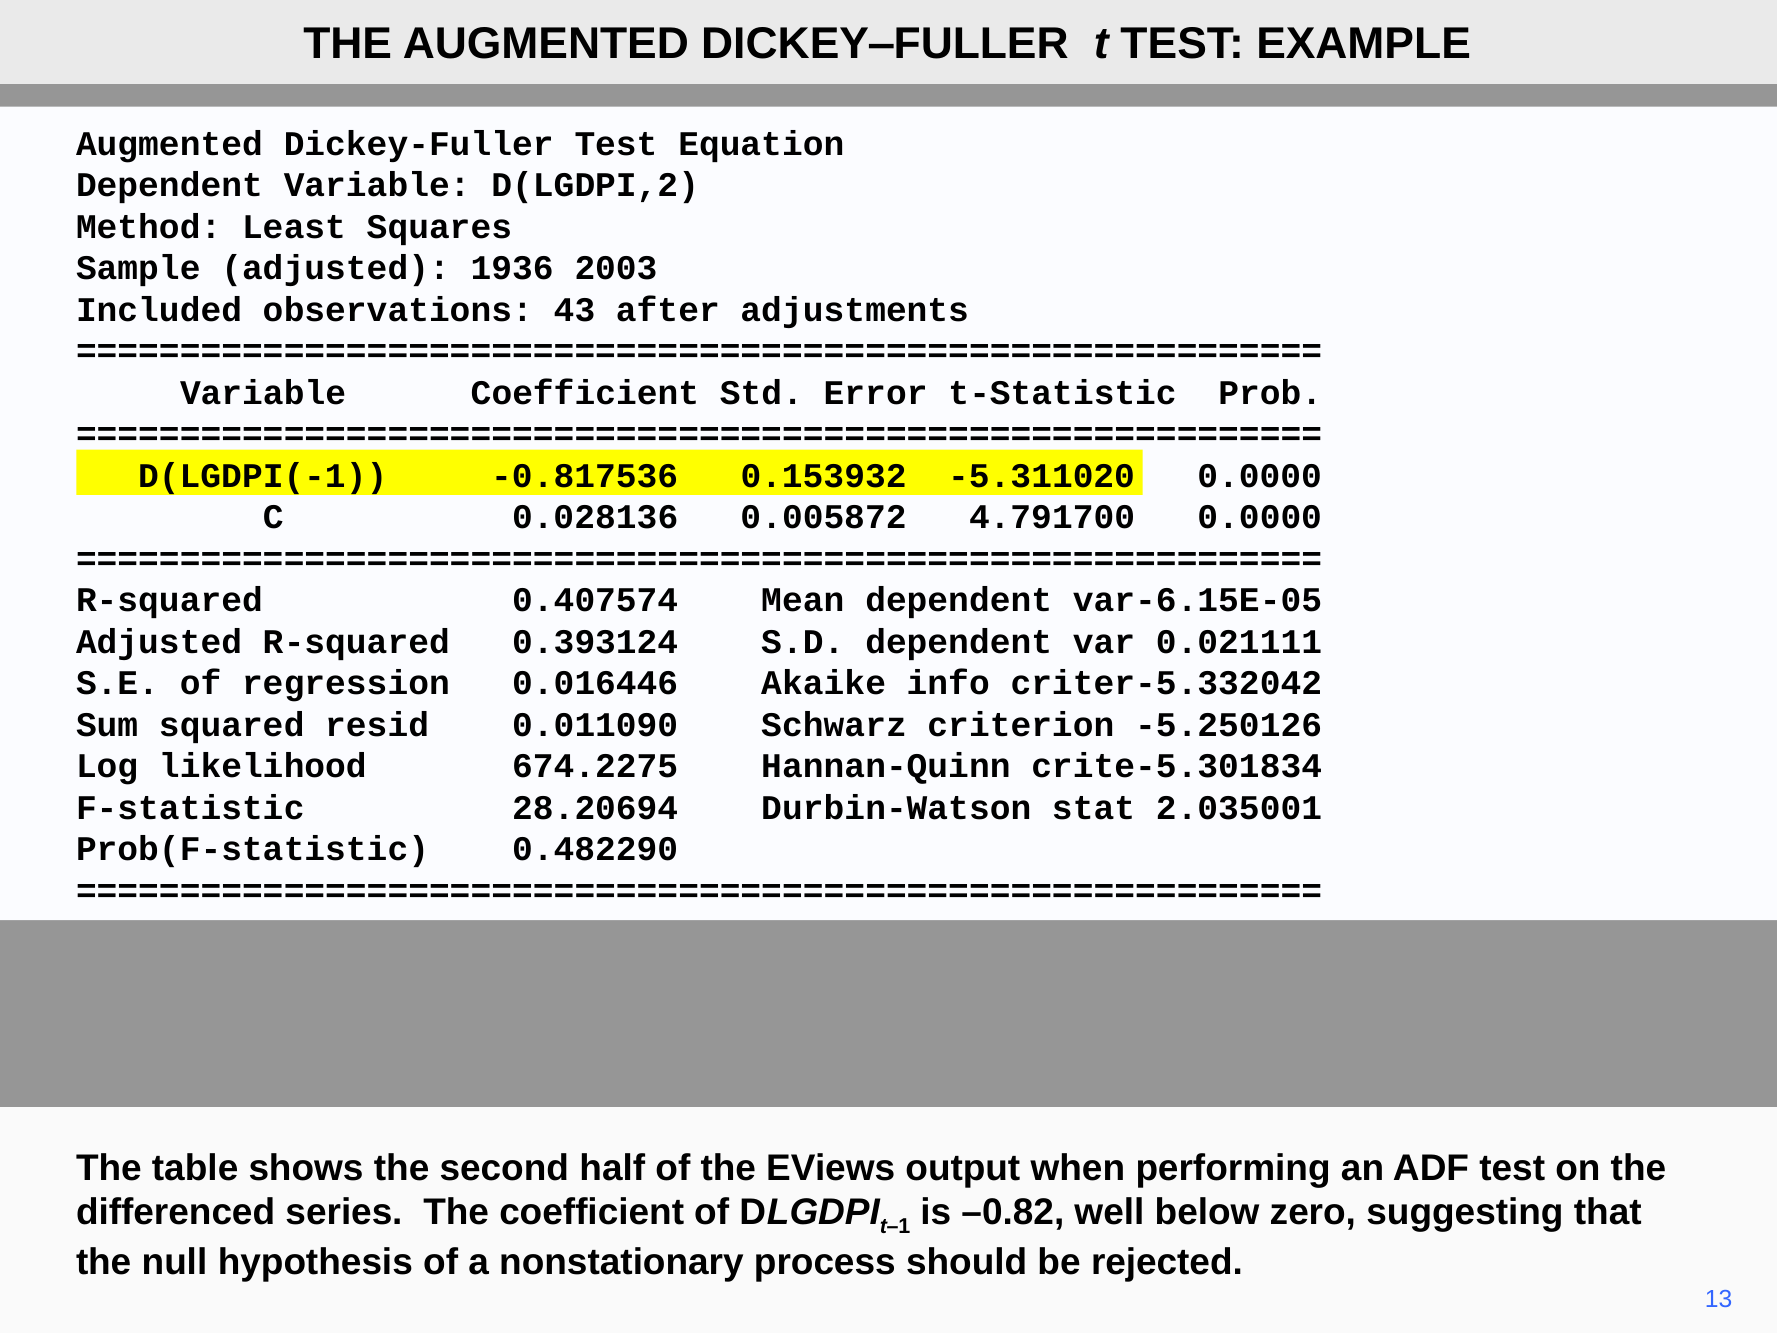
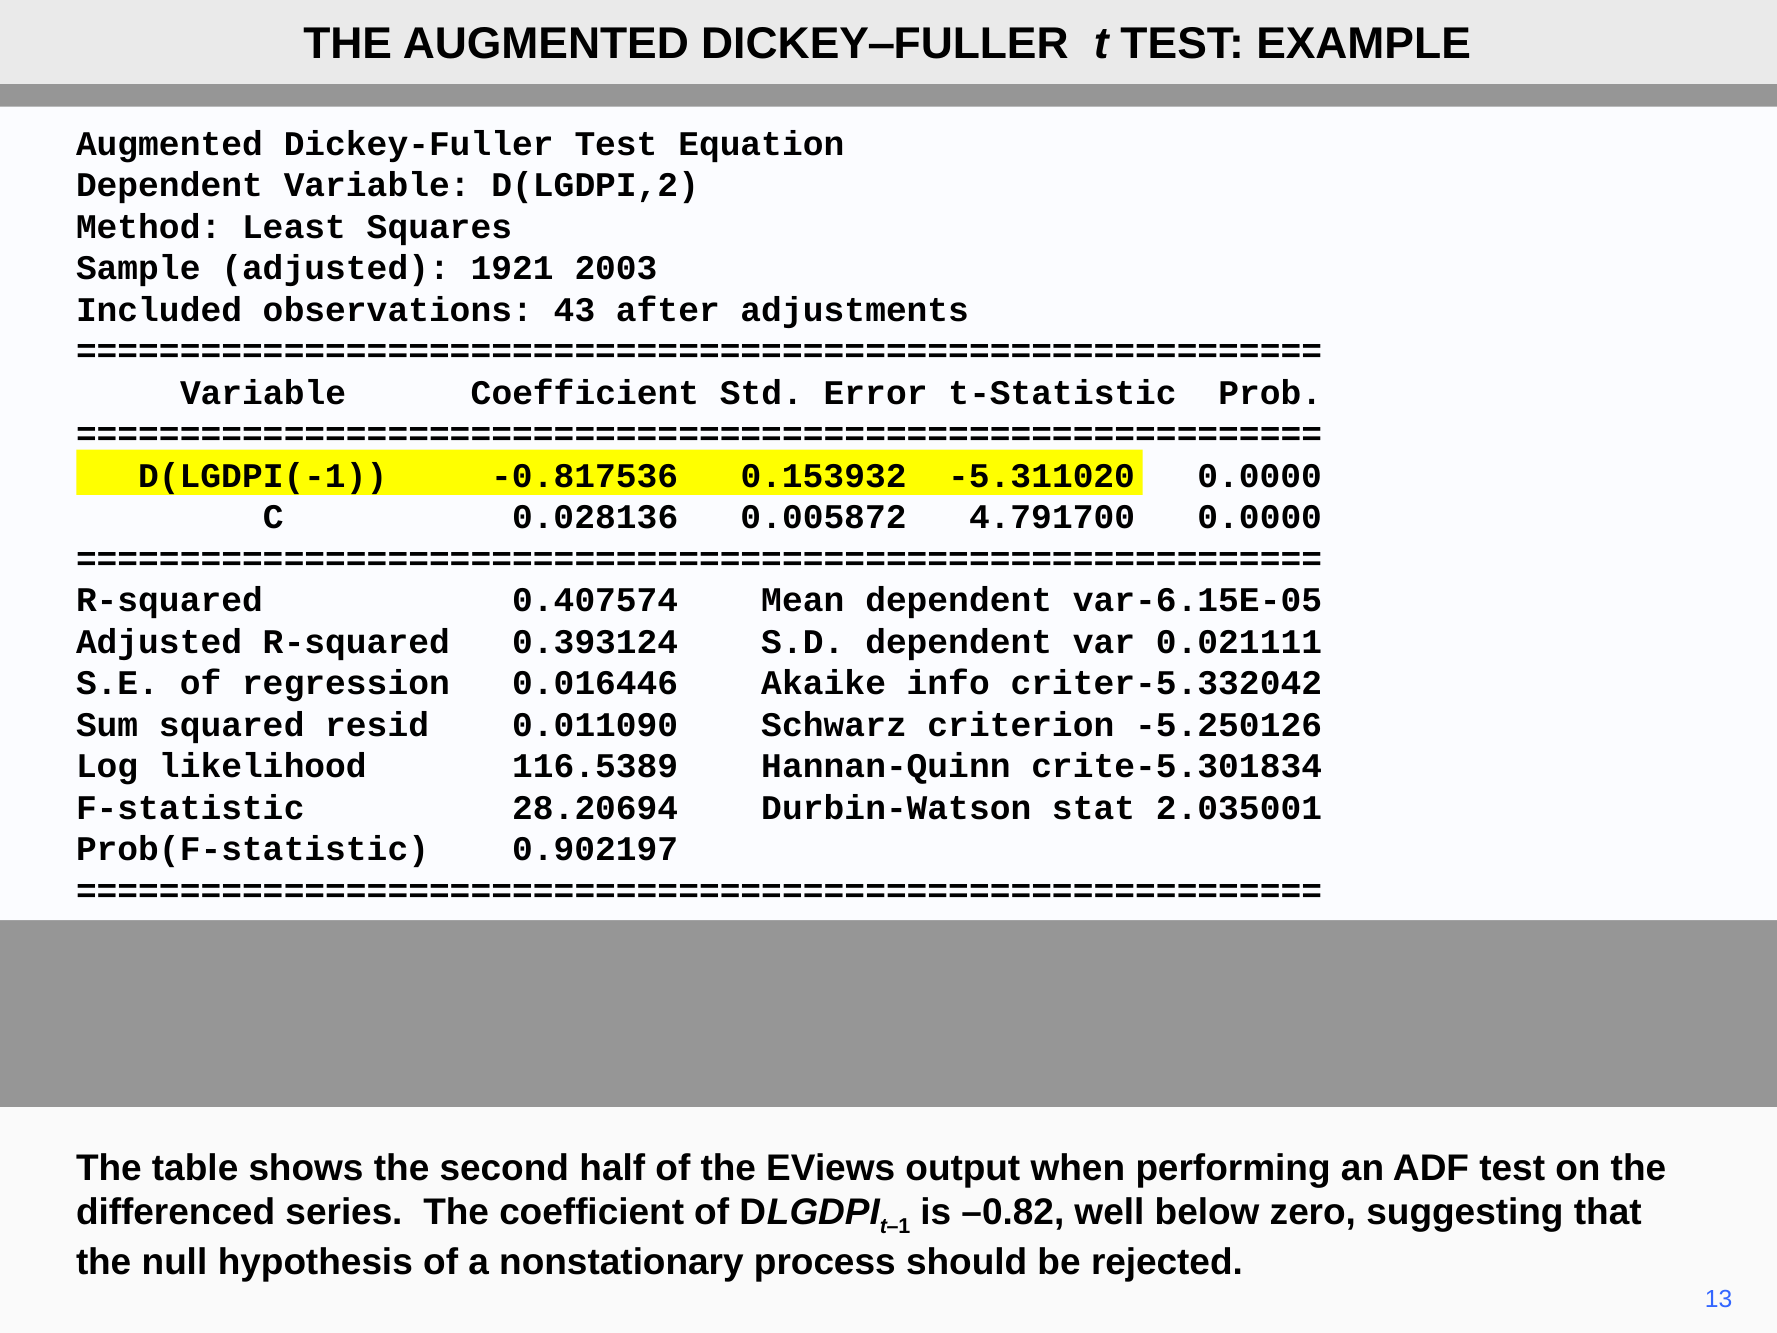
1936: 1936 -> 1921 (512, 268)
674.2275: 674.2275 -> 116.5389 (595, 766)
0.482290: 0.482290 -> 0.902197 (595, 849)
